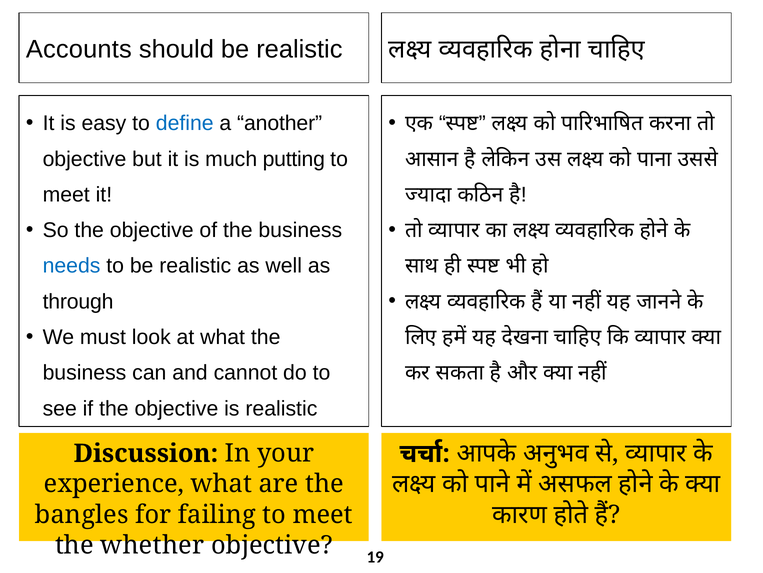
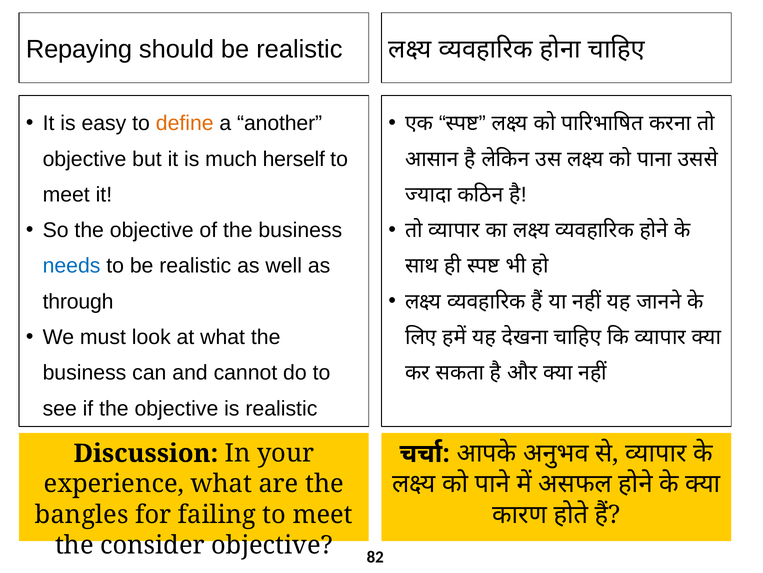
Accounts: Accounts -> Repaying (79, 49)
define colour: blue -> orange (185, 123)
putting: putting -> herself (294, 159)
whether: whether -> consider (152, 544)
19: 19 -> 82 (375, 556)
